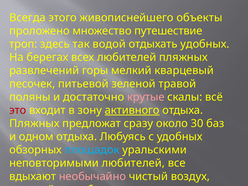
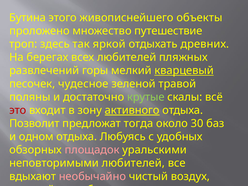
Всегда: Всегда -> Бутина (28, 18)
водой: водой -> яркой (109, 44)
отдыхать удобных: удобных -> древних (205, 44)
кварцевый underline: none -> present (184, 71)
питьевой: питьевой -> чудесное (83, 84)
крутые colour: pink -> light green (146, 97)
Пляжных: Пляжных -> Позволит (34, 123)
сразу: сразу -> тогда (138, 123)
площадок colour: light blue -> pink (92, 150)
